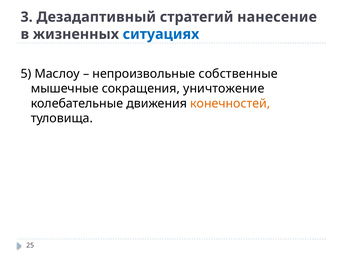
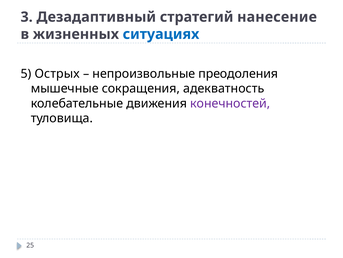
Маслоу: Маслоу -> Острых (57, 73)
собственные: собственные -> преодоления (238, 73)
уничтожение: уничтожение -> адекватность (224, 88)
конечностей colour: orange -> purple (230, 103)
